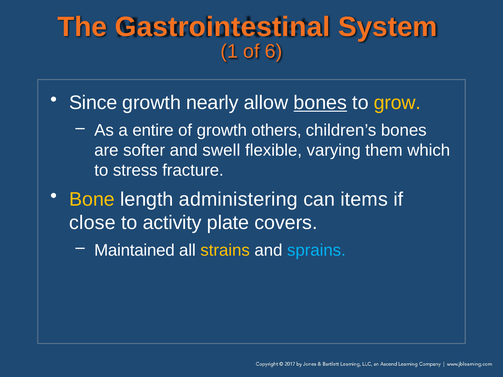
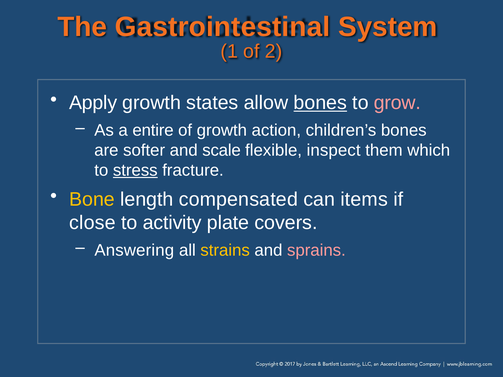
6: 6 -> 2 (274, 51)
Since: Since -> Apply (93, 103)
nearly: nearly -> states (212, 103)
grow colour: yellow -> pink (397, 103)
others: others -> action (276, 130)
swell: swell -> scale (222, 150)
varying: varying -> inspect (334, 150)
stress underline: none -> present (135, 171)
administering: administering -> compensated (238, 199)
Maintained: Maintained -> Answering (134, 250)
sprains colour: light blue -> pink (316, 250)
